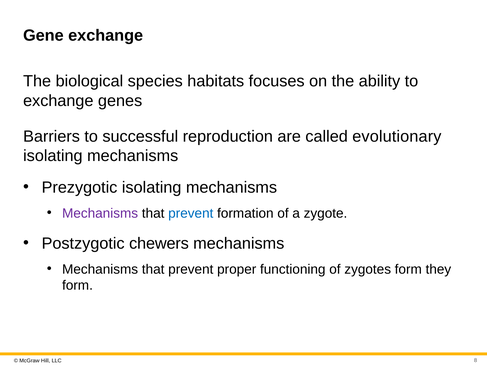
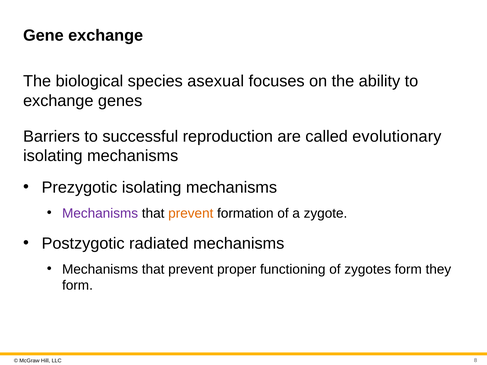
habitats: habitats -> asexual (216, 81)
prevent colour: blue -> orange (191, 213)
chewers: chewers -> radiated (159, 244)
